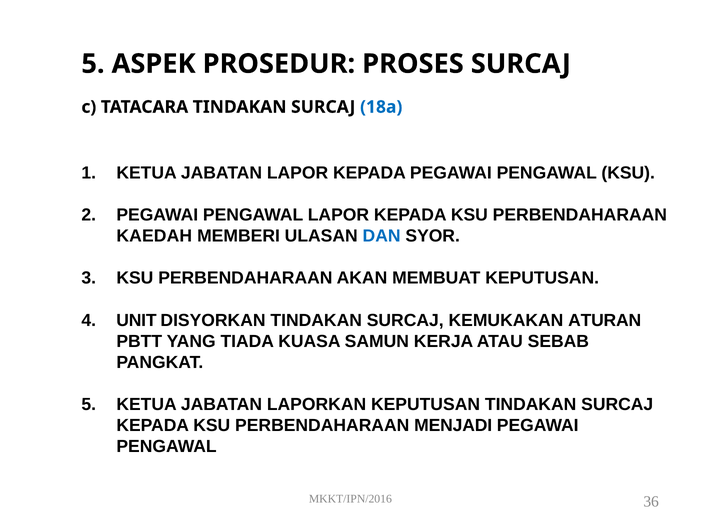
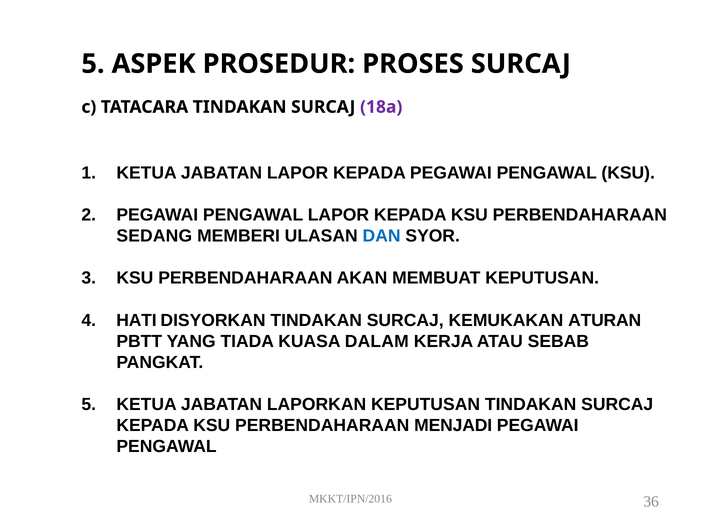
18a colour: blue -> purple (381, 107)
KAEDAH: KAEDAH -> SEDANG (154, 236)
UNIT: UNIT -> HATI (136, 320)
SAMUN: SAMUN -> DALAM (377, 341)
